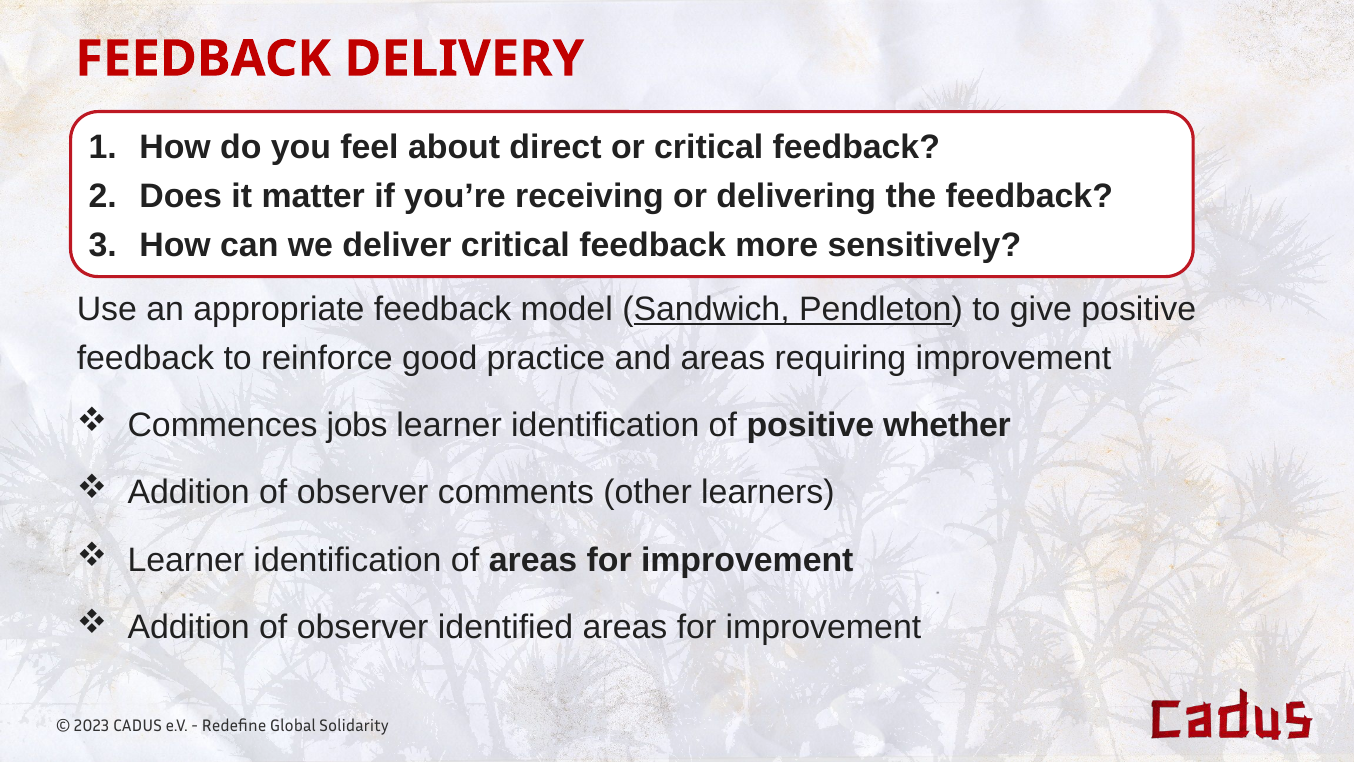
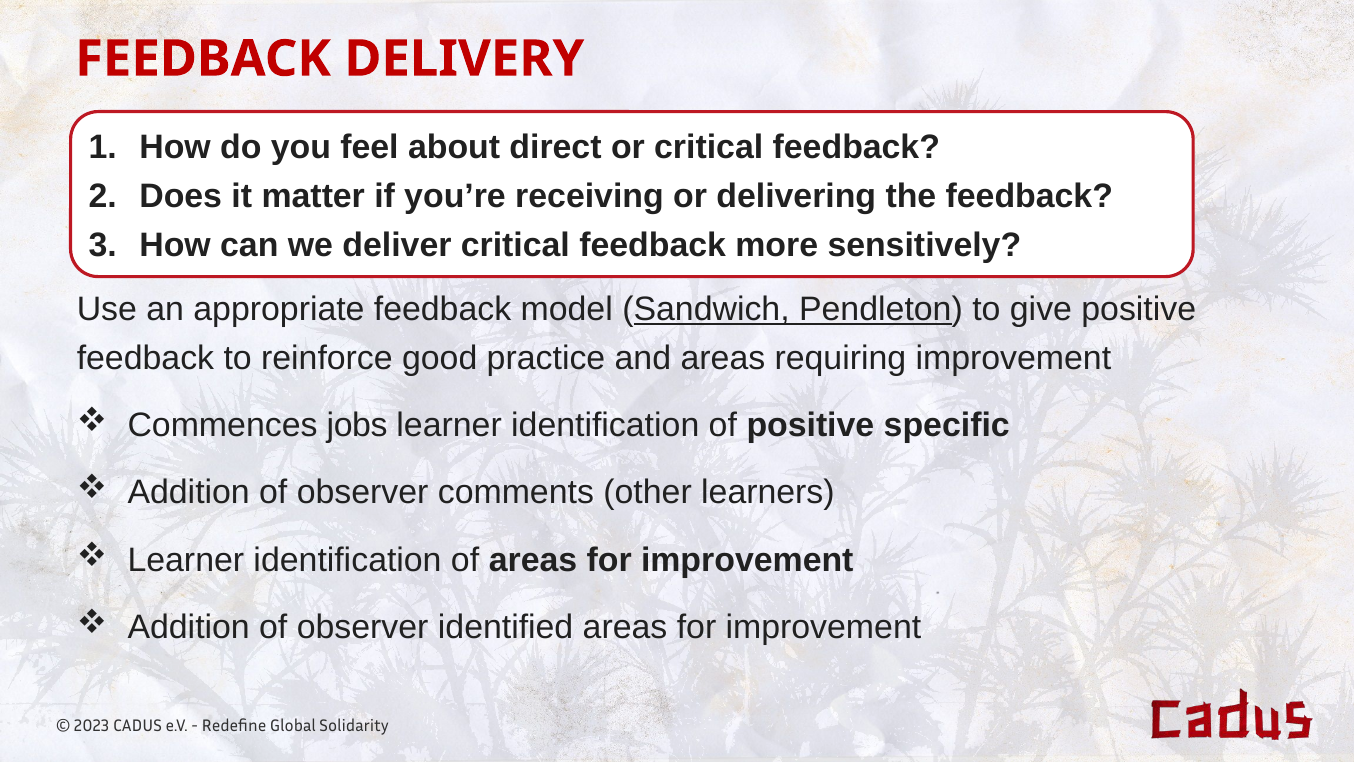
whether: whether -> specific (947, 425)
